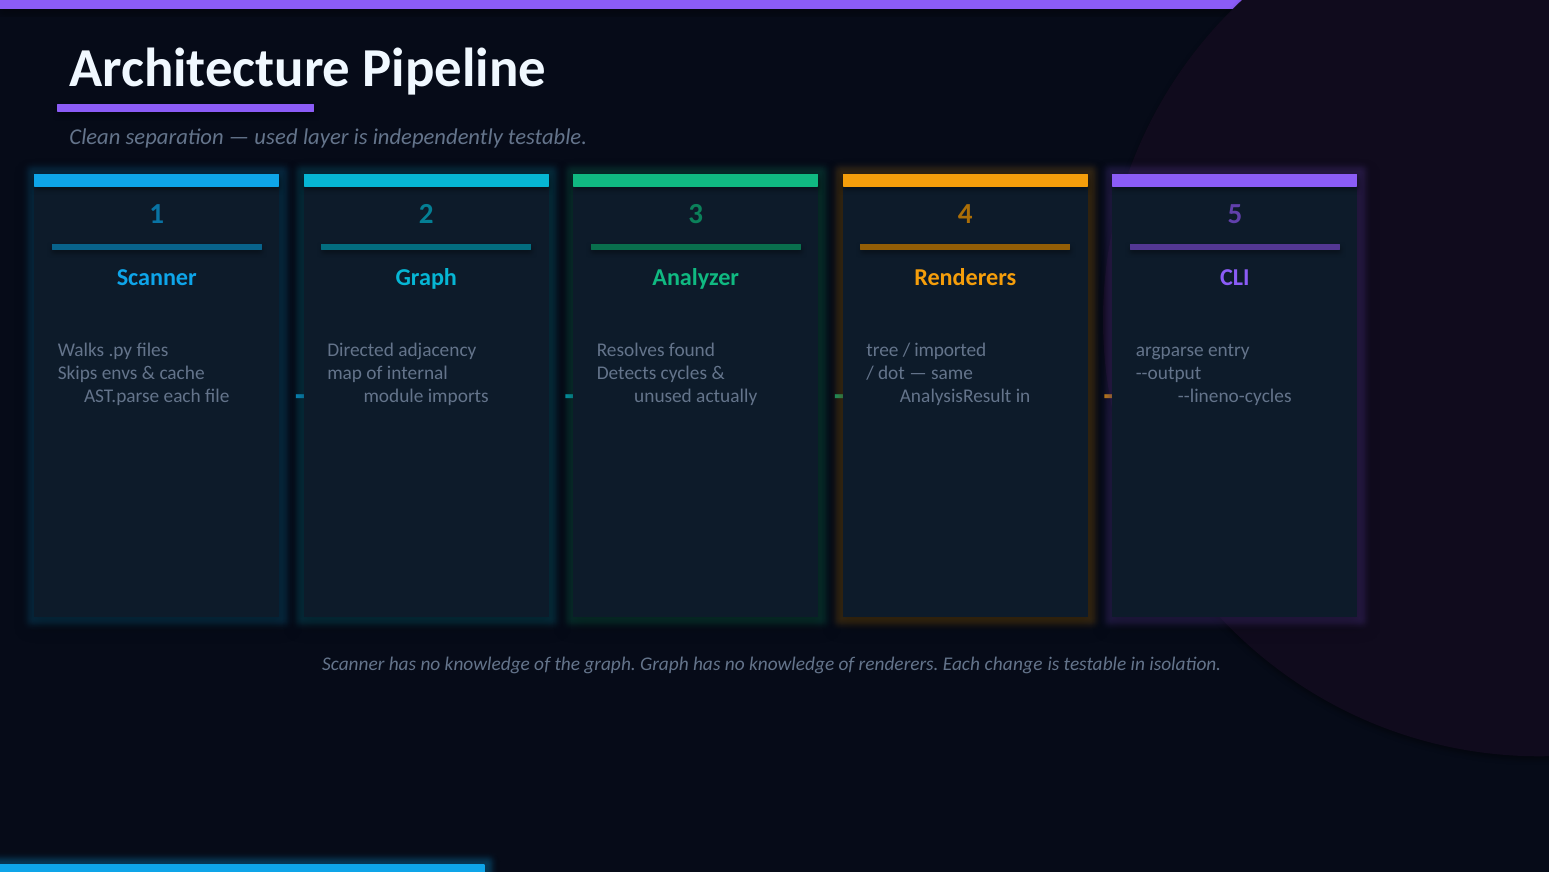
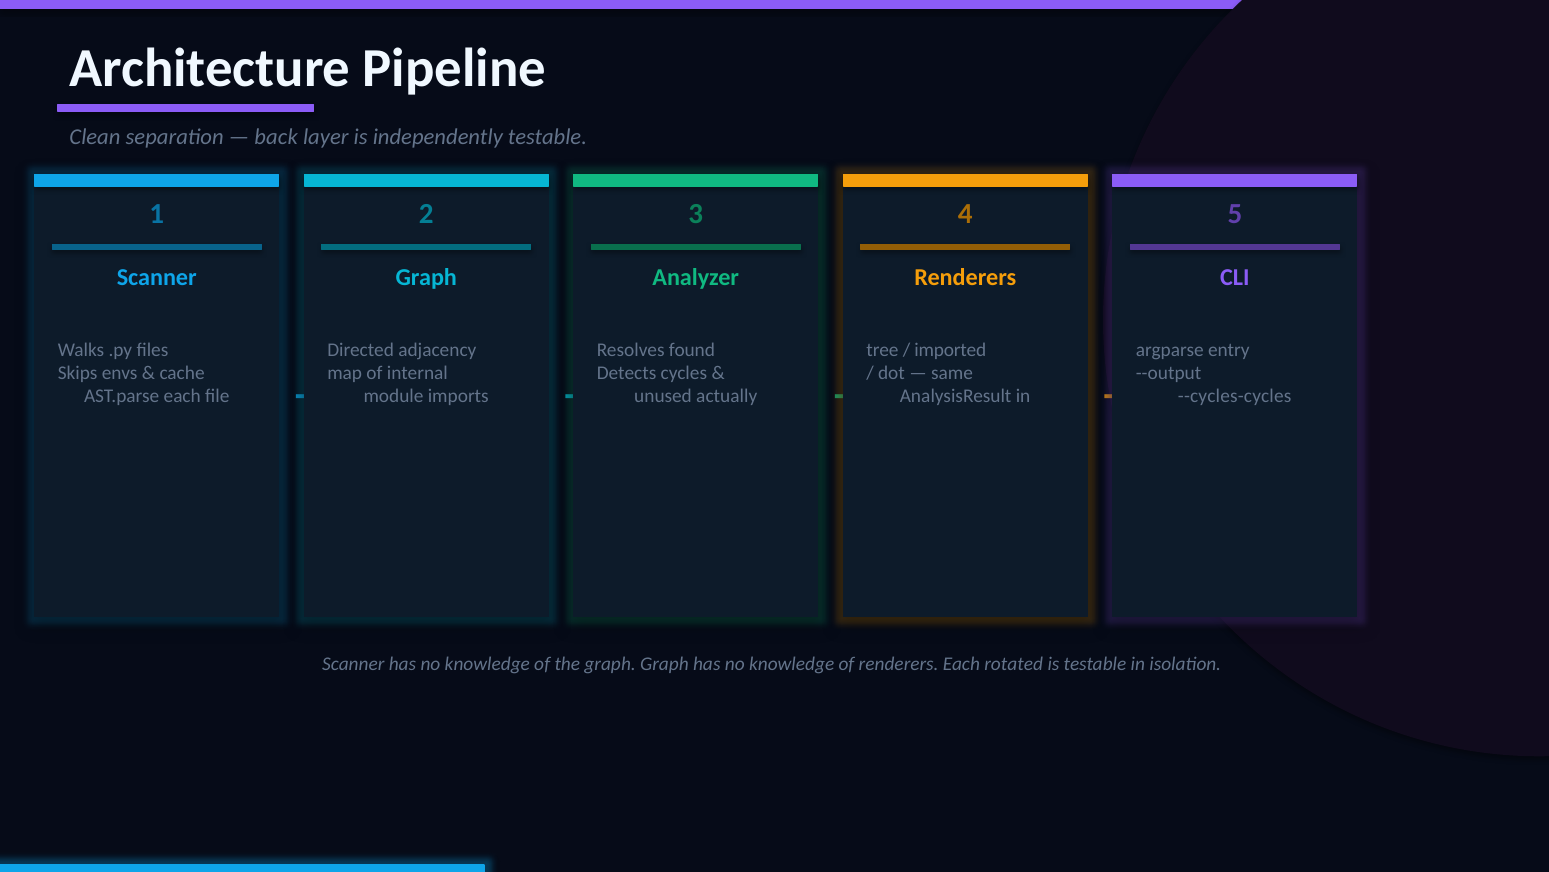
used: used -> back (276, 137)
--lineno-cycles: --lineno-cycles -> --cycles-cycles (1235, 396)
change: change -> rotated (1014, 663)
